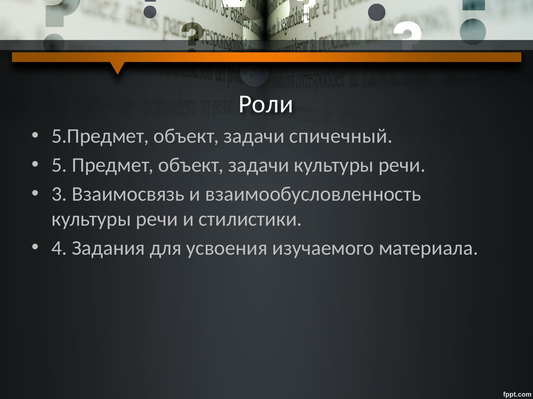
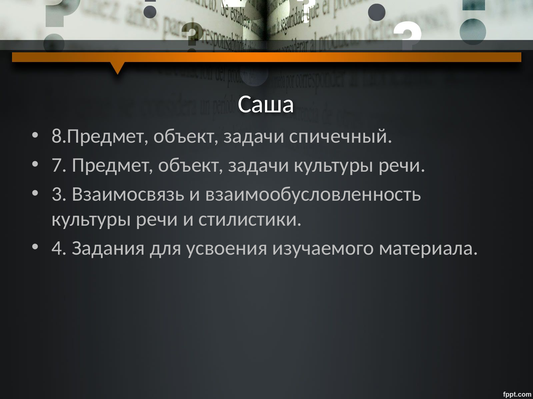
Роли: Роли -> Саша (266, 104)
5.Предмет: 5.Предмет -> 8.Предмет (100, 136)
5: 5 -> 7 (59, 165)
